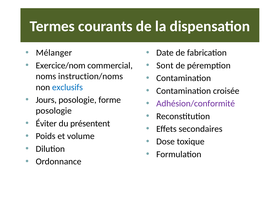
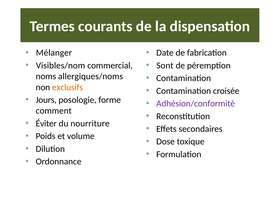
Exercice/nom: Exercice/nom -> Visibles/nom (60, 66)
instruction/noms: instruction/noms -> allergiques/noms (91, 77)
exclusifs colour: blue -> orange (67, 88)
posologie: posologie -> comment (54, 111)
présentent: présentent -> nourriture (90, 124)
